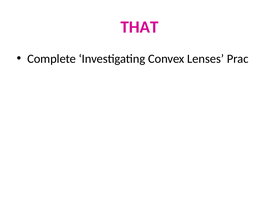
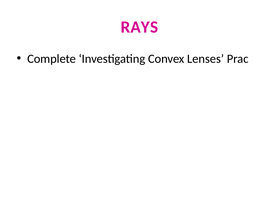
THAT: THAT -> RAYS (139, 27)
